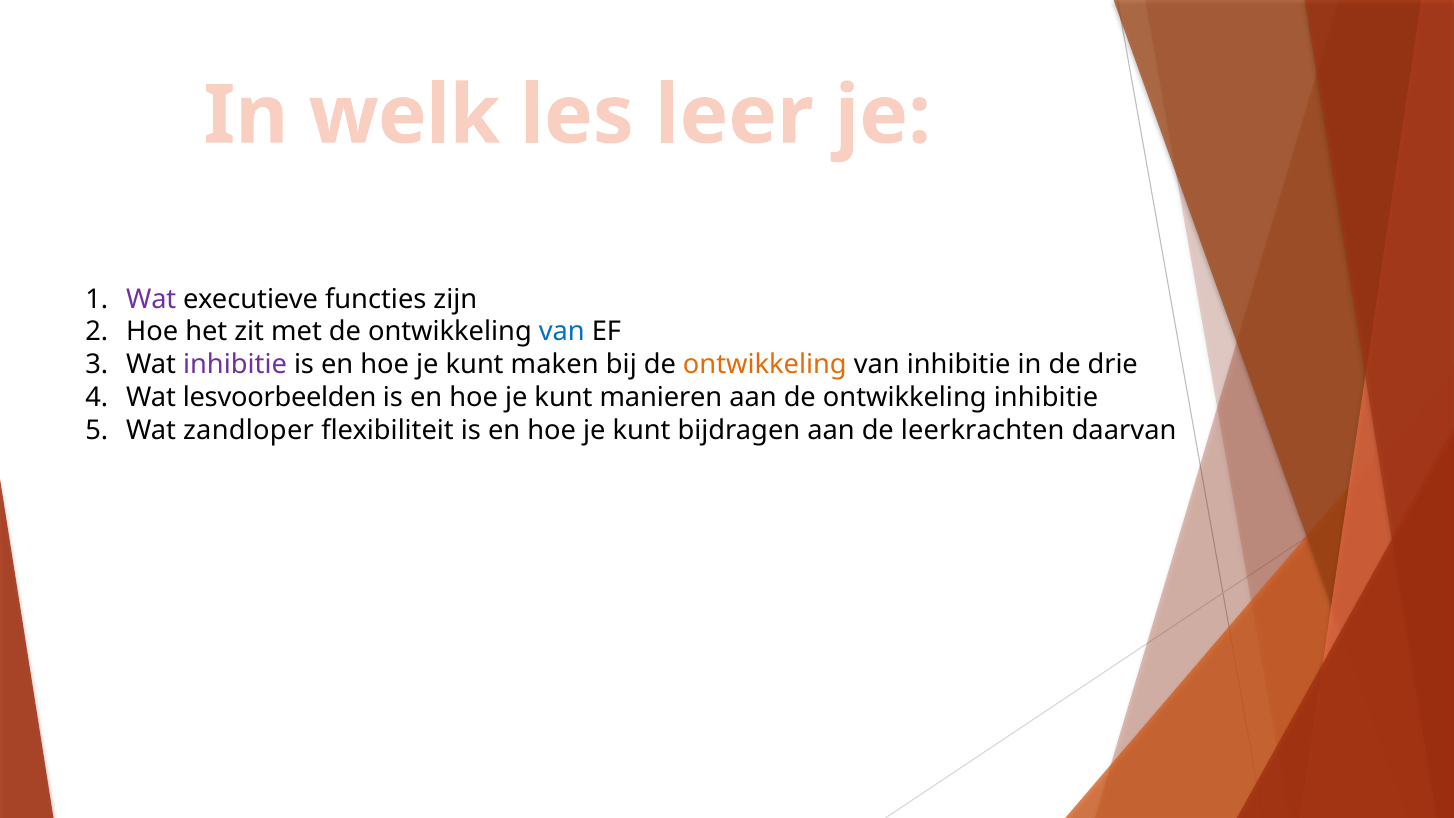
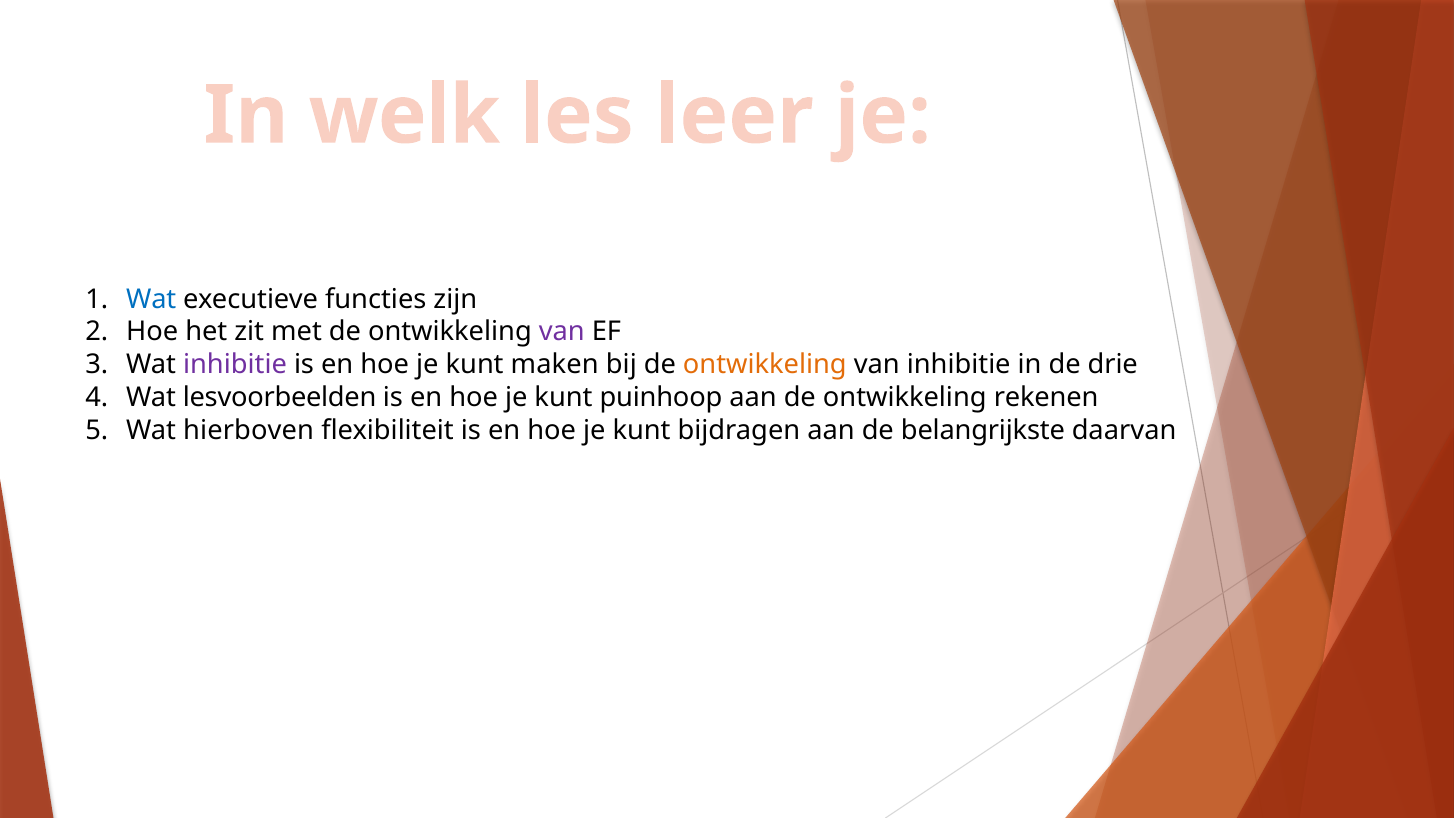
Wat colour: purple -> blue (151, 299)
van colour: blue -> purple (562, 332)
manieren: manieren -> puinhoop (661, 397)
ontwikkeling inhibitie: inhibitie -> rekenen (1046, 397)
zandloper: zandloper -> hierboven (249, 430)
leerkrachten: leerkrachten -> belangrijkste (983, 430)
